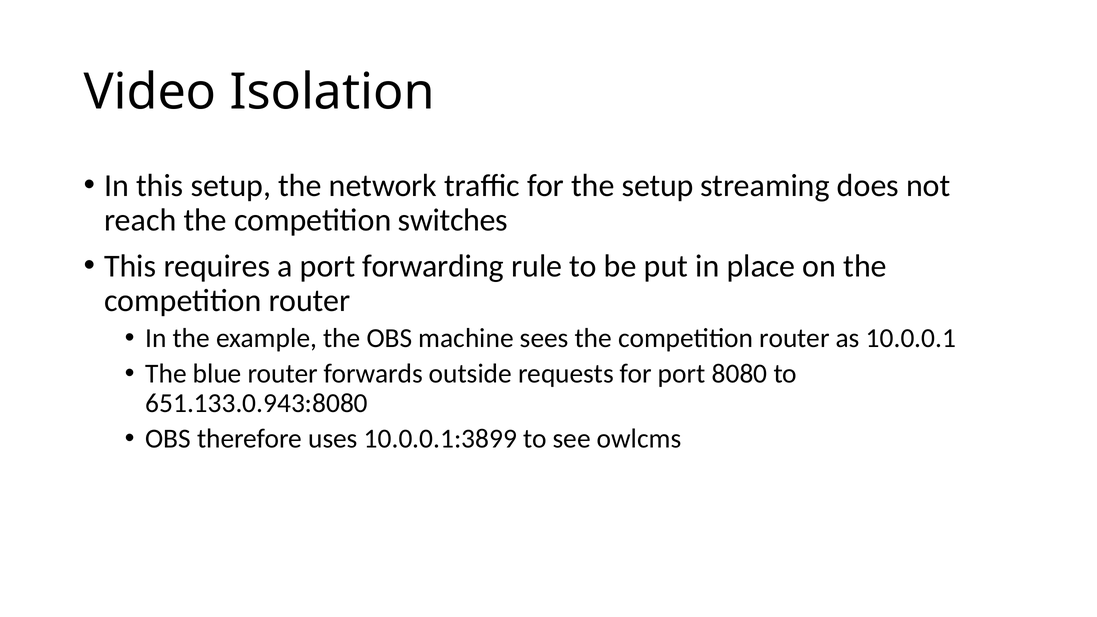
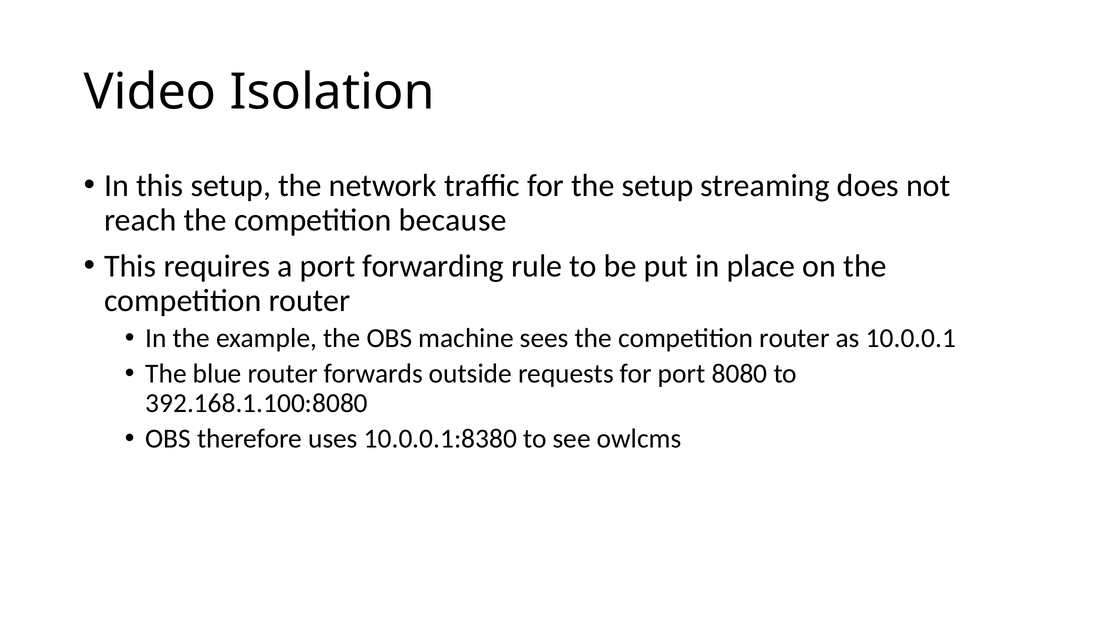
switches: switches -> because (453, 220)
651.133.0.943:8080: 651.133.0.943:8080 -> 392.168.1.100:8080 (257, 403)
10.0.0.1:3899: 10.0.0.1:3899 -> 10.0.0.1:8380 (440, 439)
